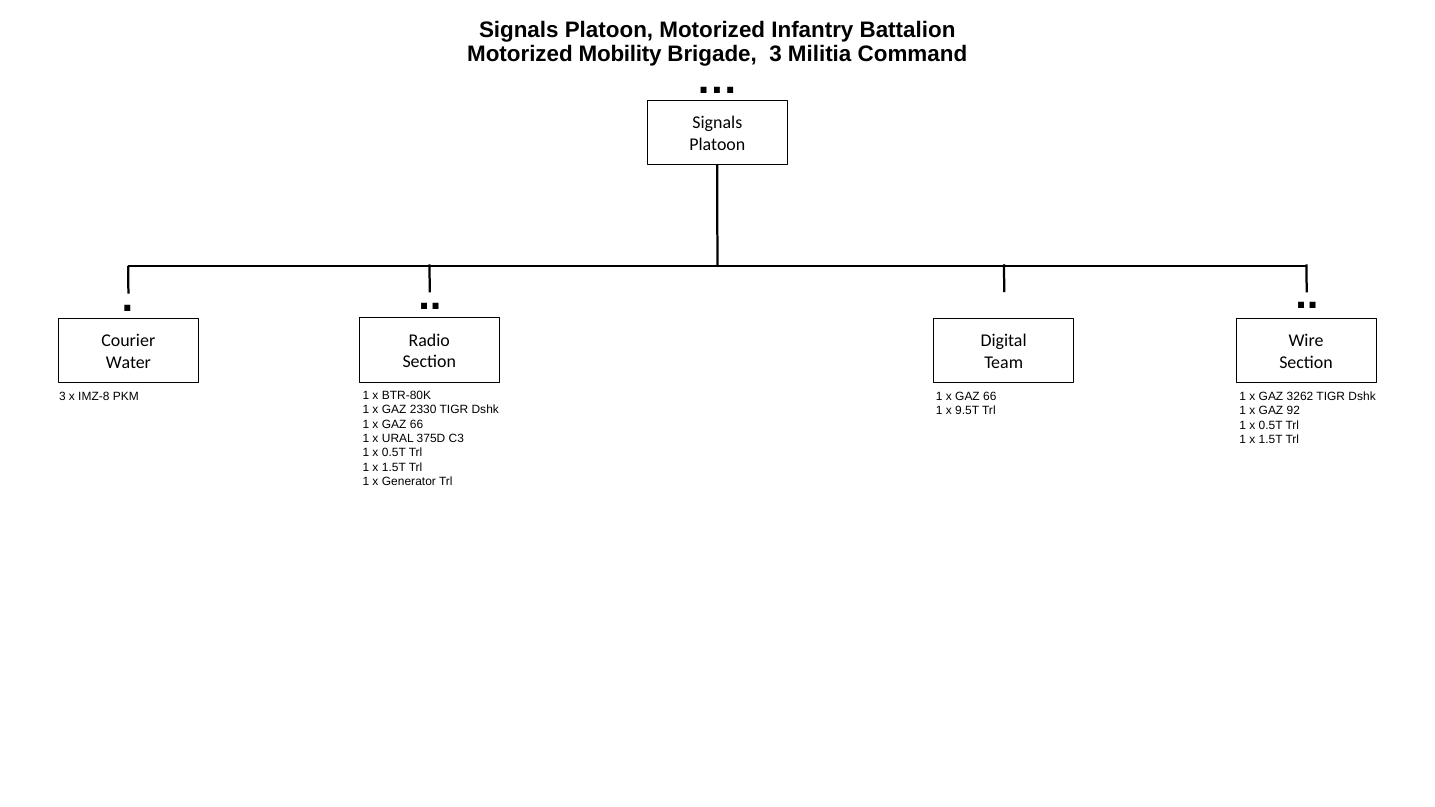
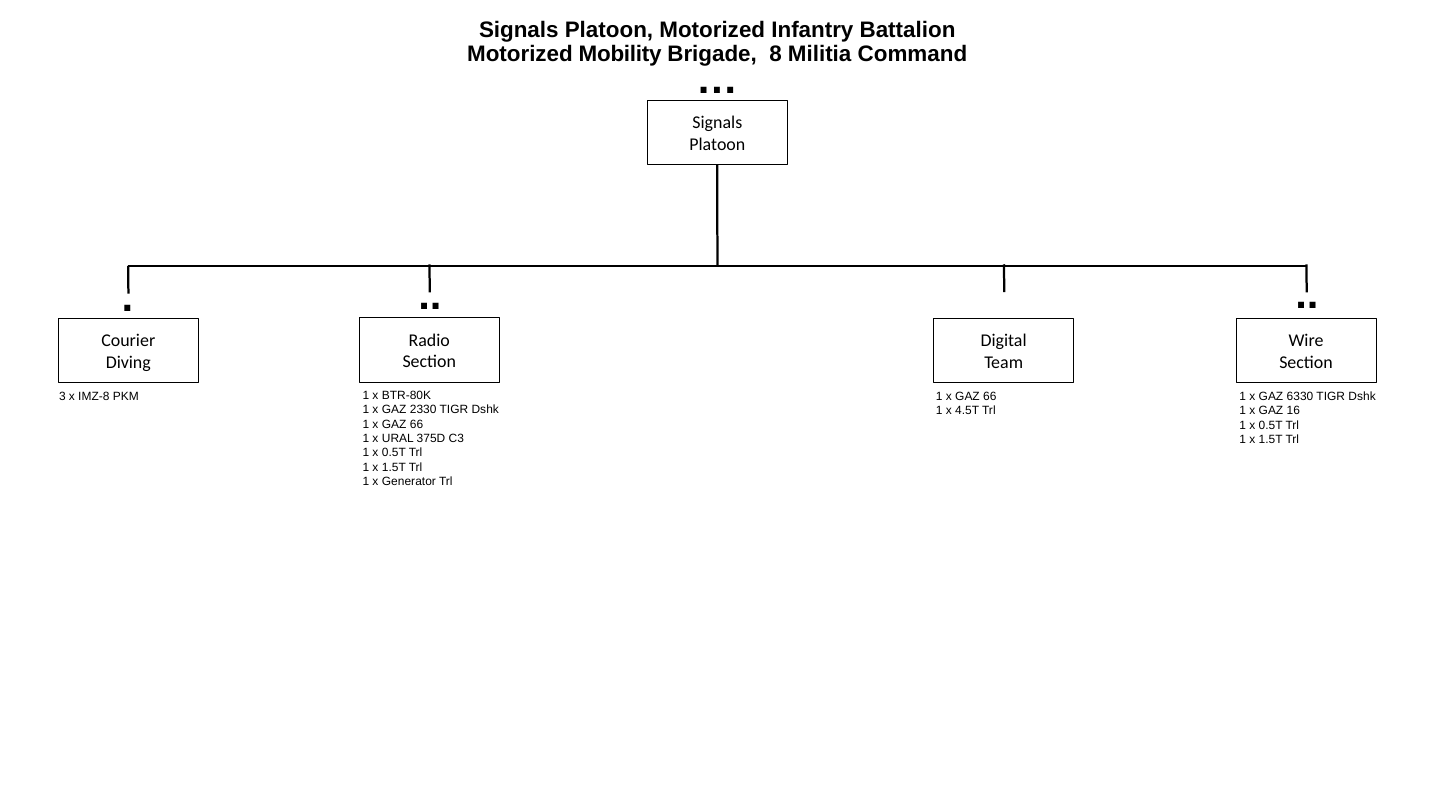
Brigade 3: 3 -> 8 (776, 54)
Water: Water -> Diving (128, 362)
3262: 3262 -> 6330 (1300, 397)
9.5T: 9.5T -> 4.5T (967, 411)
92: 92 -> 16 (1293, 411)
